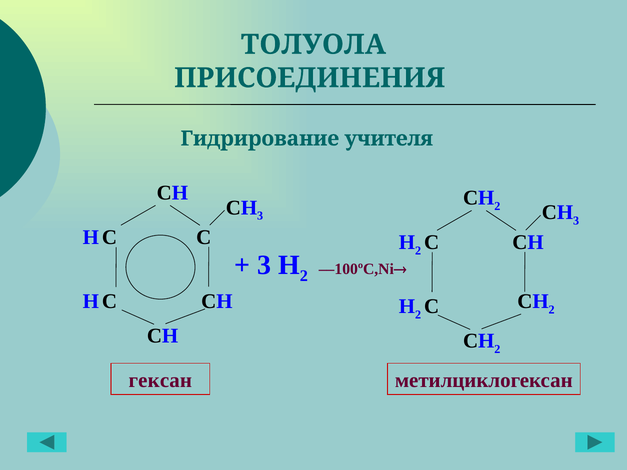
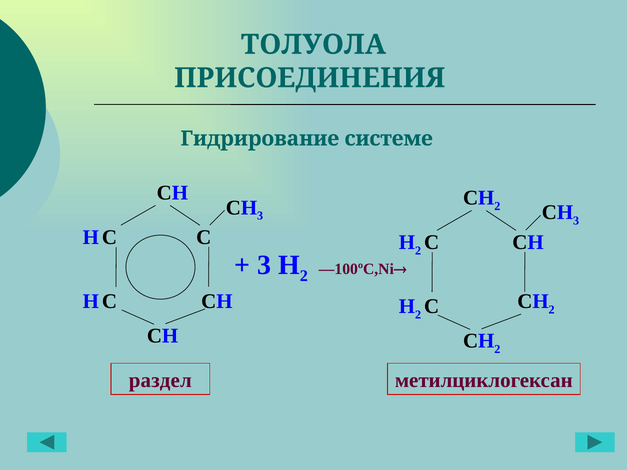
учителя: учителя -> системе (389, 139)
гексан: гексан -> раздел (160, 381)
